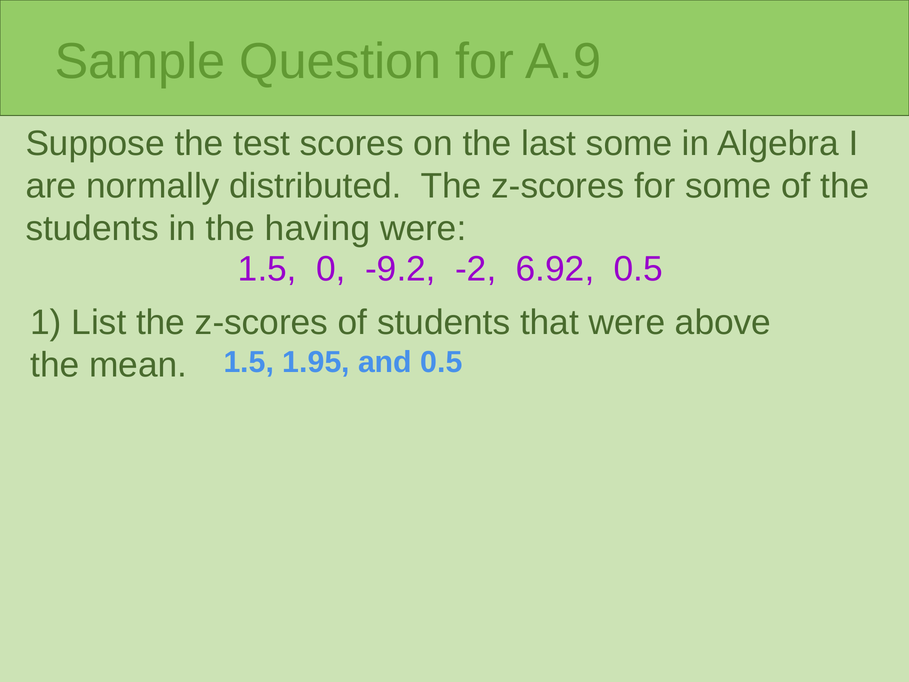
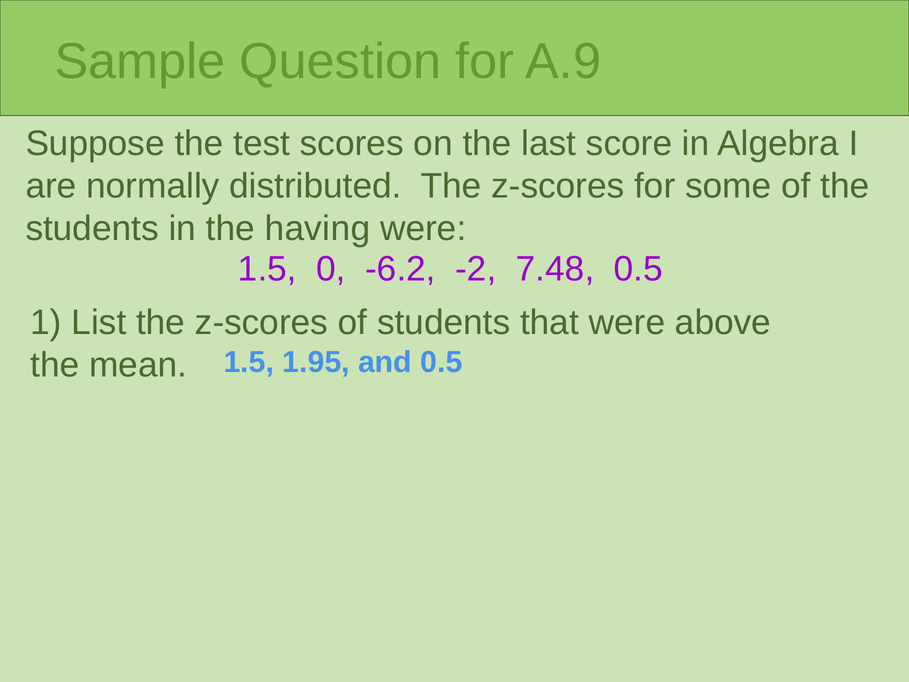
last some: some -> score (629, 144)
-9.2: -9.2 -> -6.2 (400, 269)
6.92: 6.92 -> 7.48 (555, 269)
